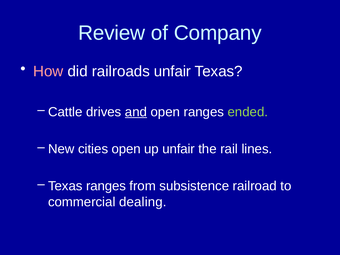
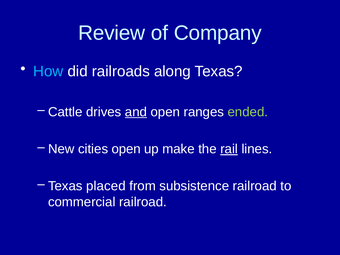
How colour: pink -> light blue (48, 71)
railroads unfair: unfair -> along (172, 71)
up unfair: unfair -> make (179, 149)
rail underline: none -> present (229, 149)
Texas ranges: ranges -> placed (106, 186)
commercial dealing: dealing -> railroad (143, 202)
